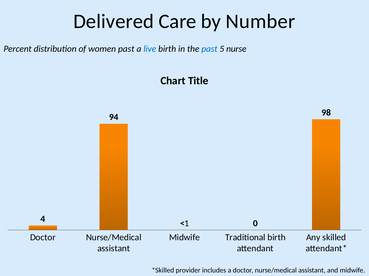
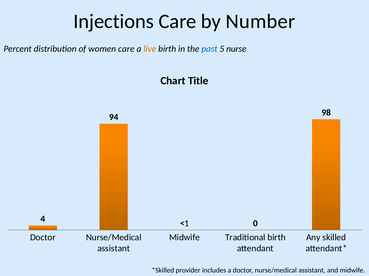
Delivered: Delivered -> Injections (114, 21)
women past: past -> care (126, 49)
live colour: blue -> orange (150, 49)
